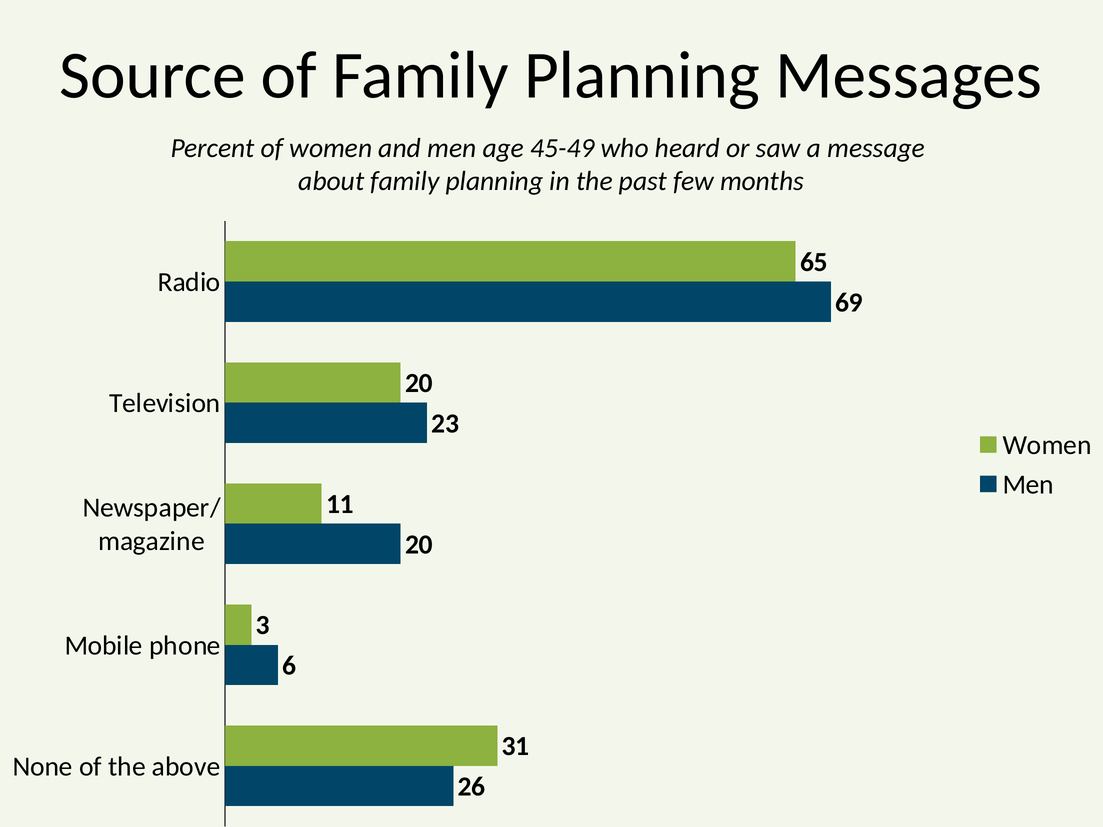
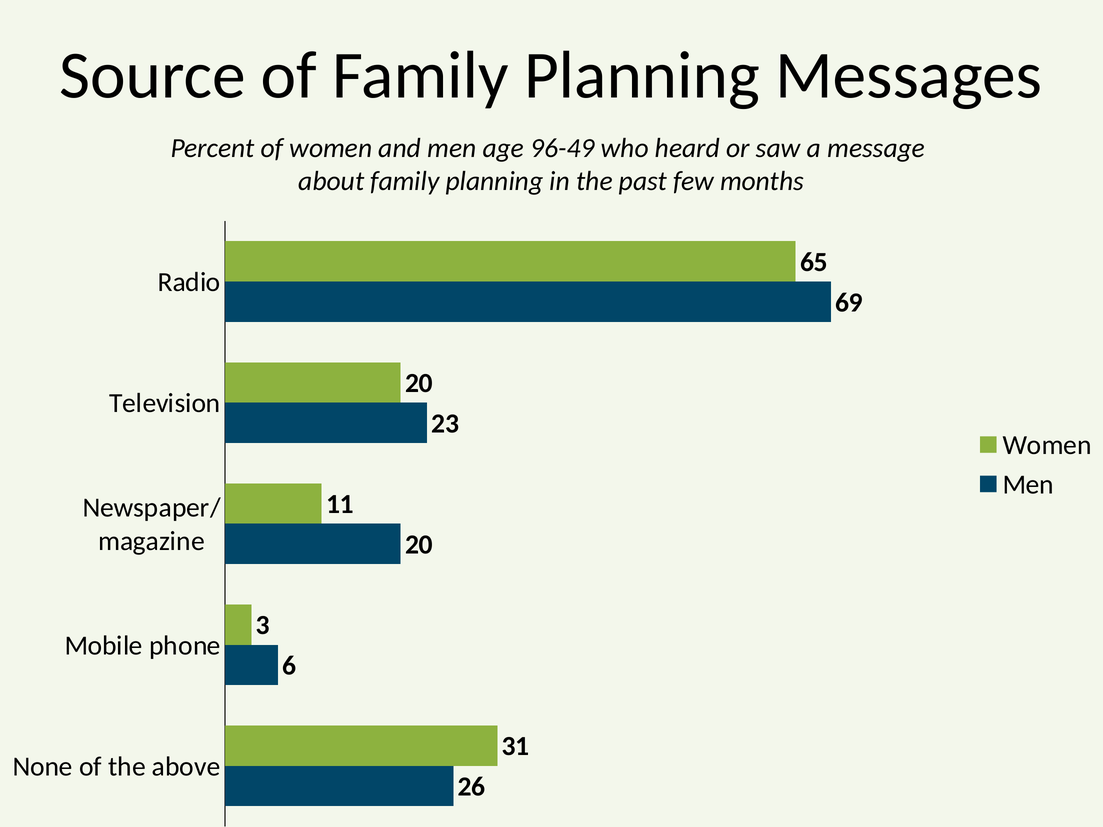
45-49: 45-49 -> 96-49 (562, 148)
